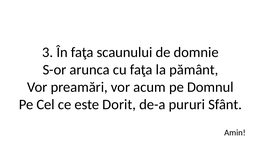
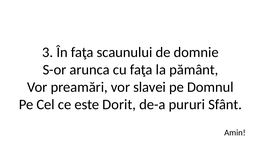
acum: acum -> slavei (150, 87)
